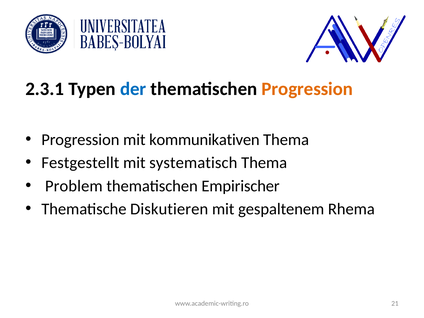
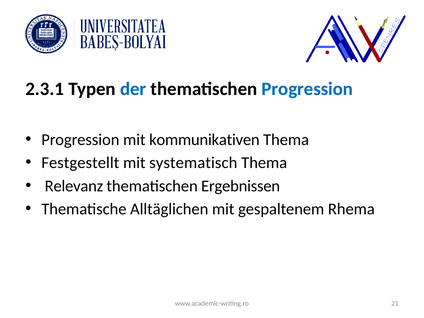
Progression colour: orange -> blue (307, 89)
Problem: Problem -> Relevanz (74, 186)
Empirischer: Empirischer -> Ergebnissen (241, 186)
Diskutieren: Diskutieren -> Alltäglichen (169, 209)
